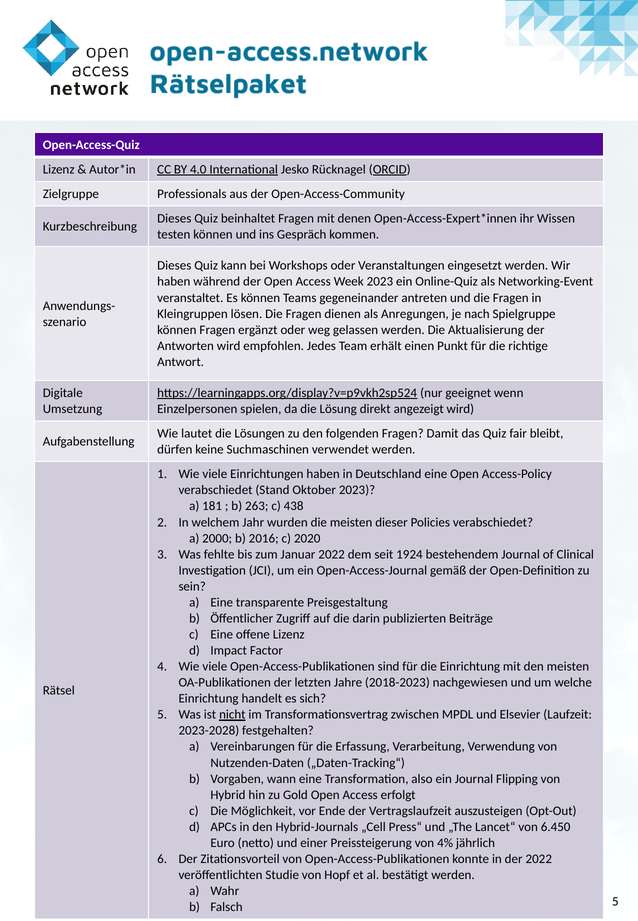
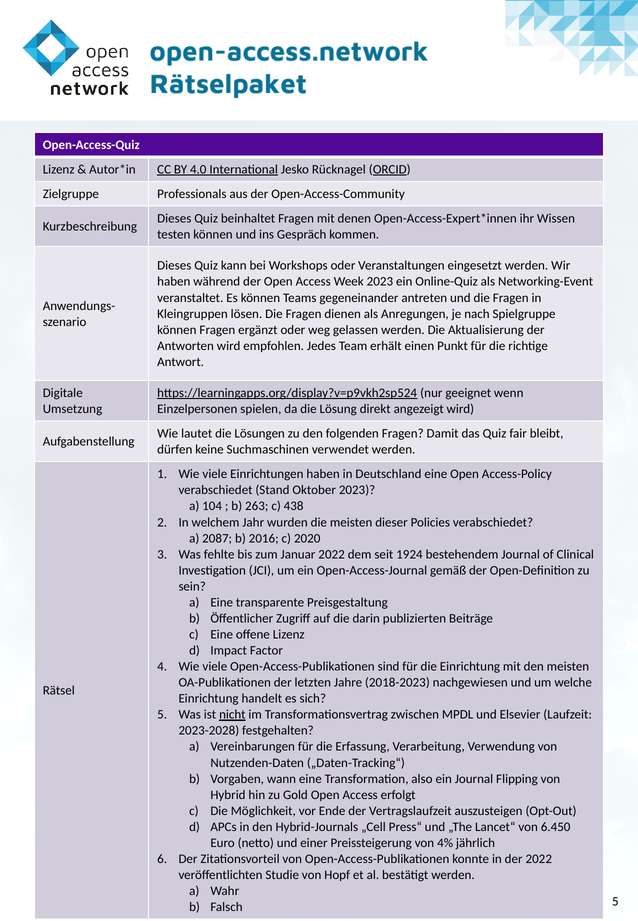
181: 181 -> 104 (212, 507)
2000: 2000 -> 2087 (217, 539)
